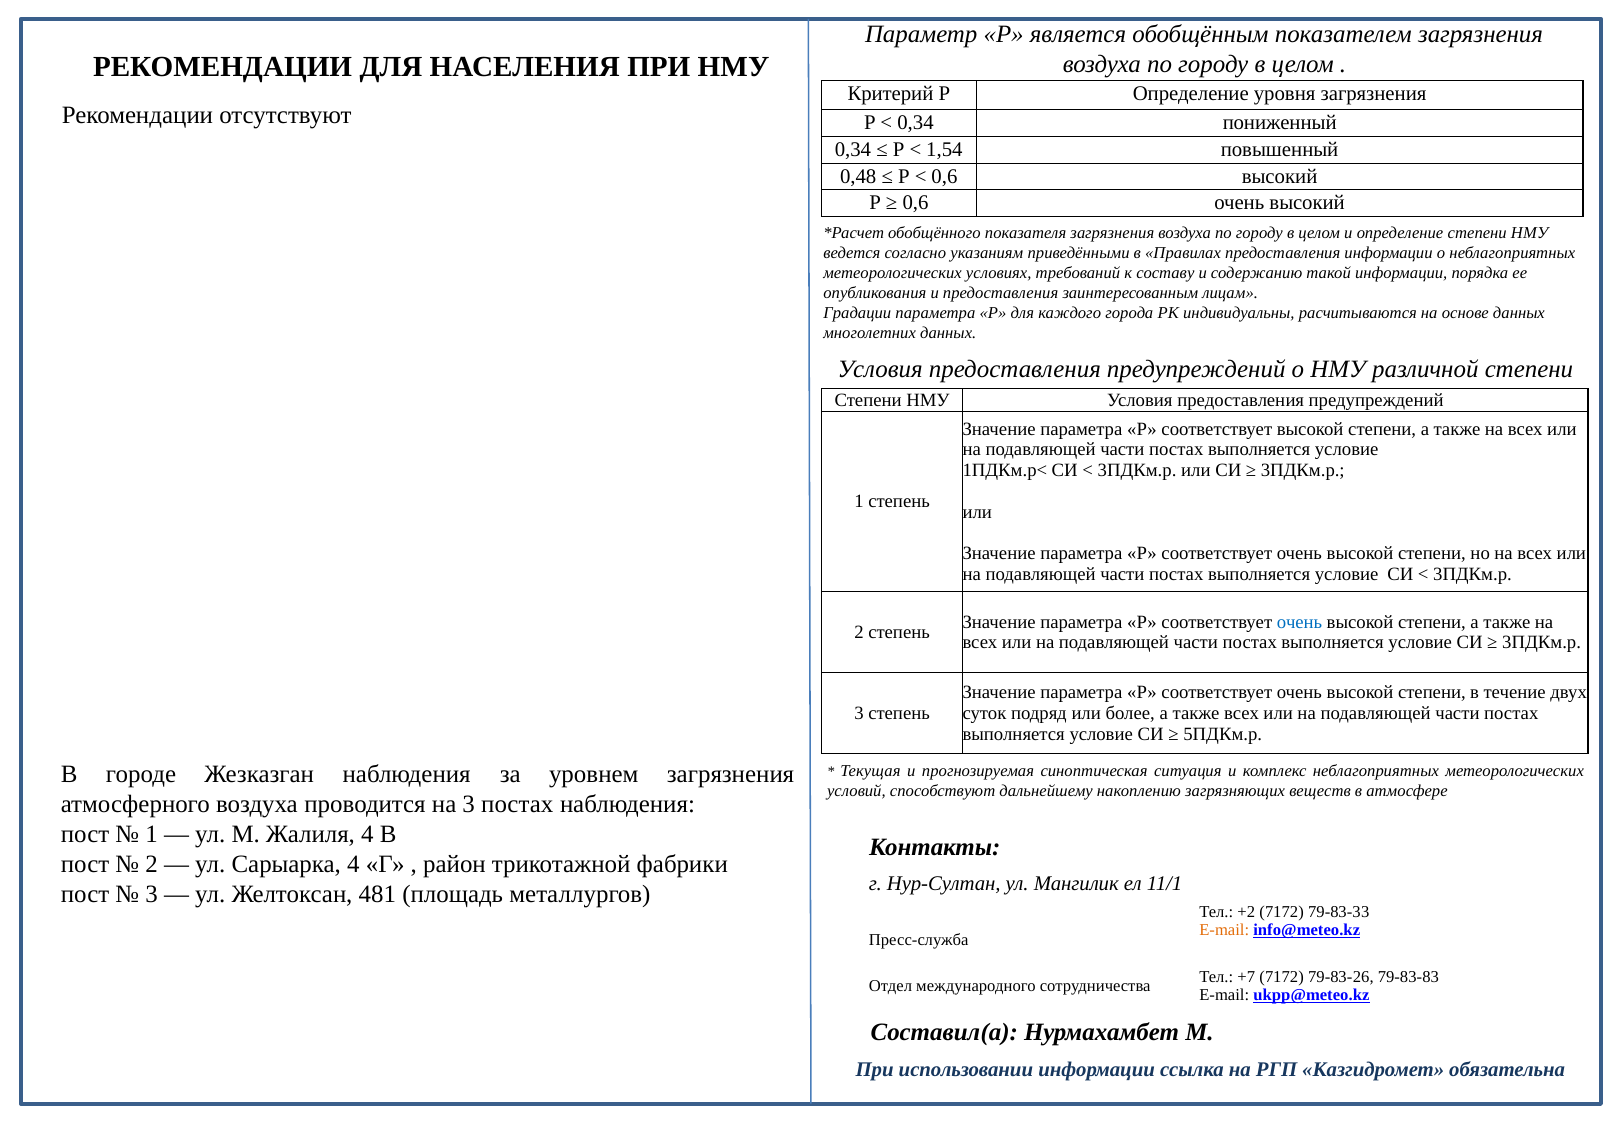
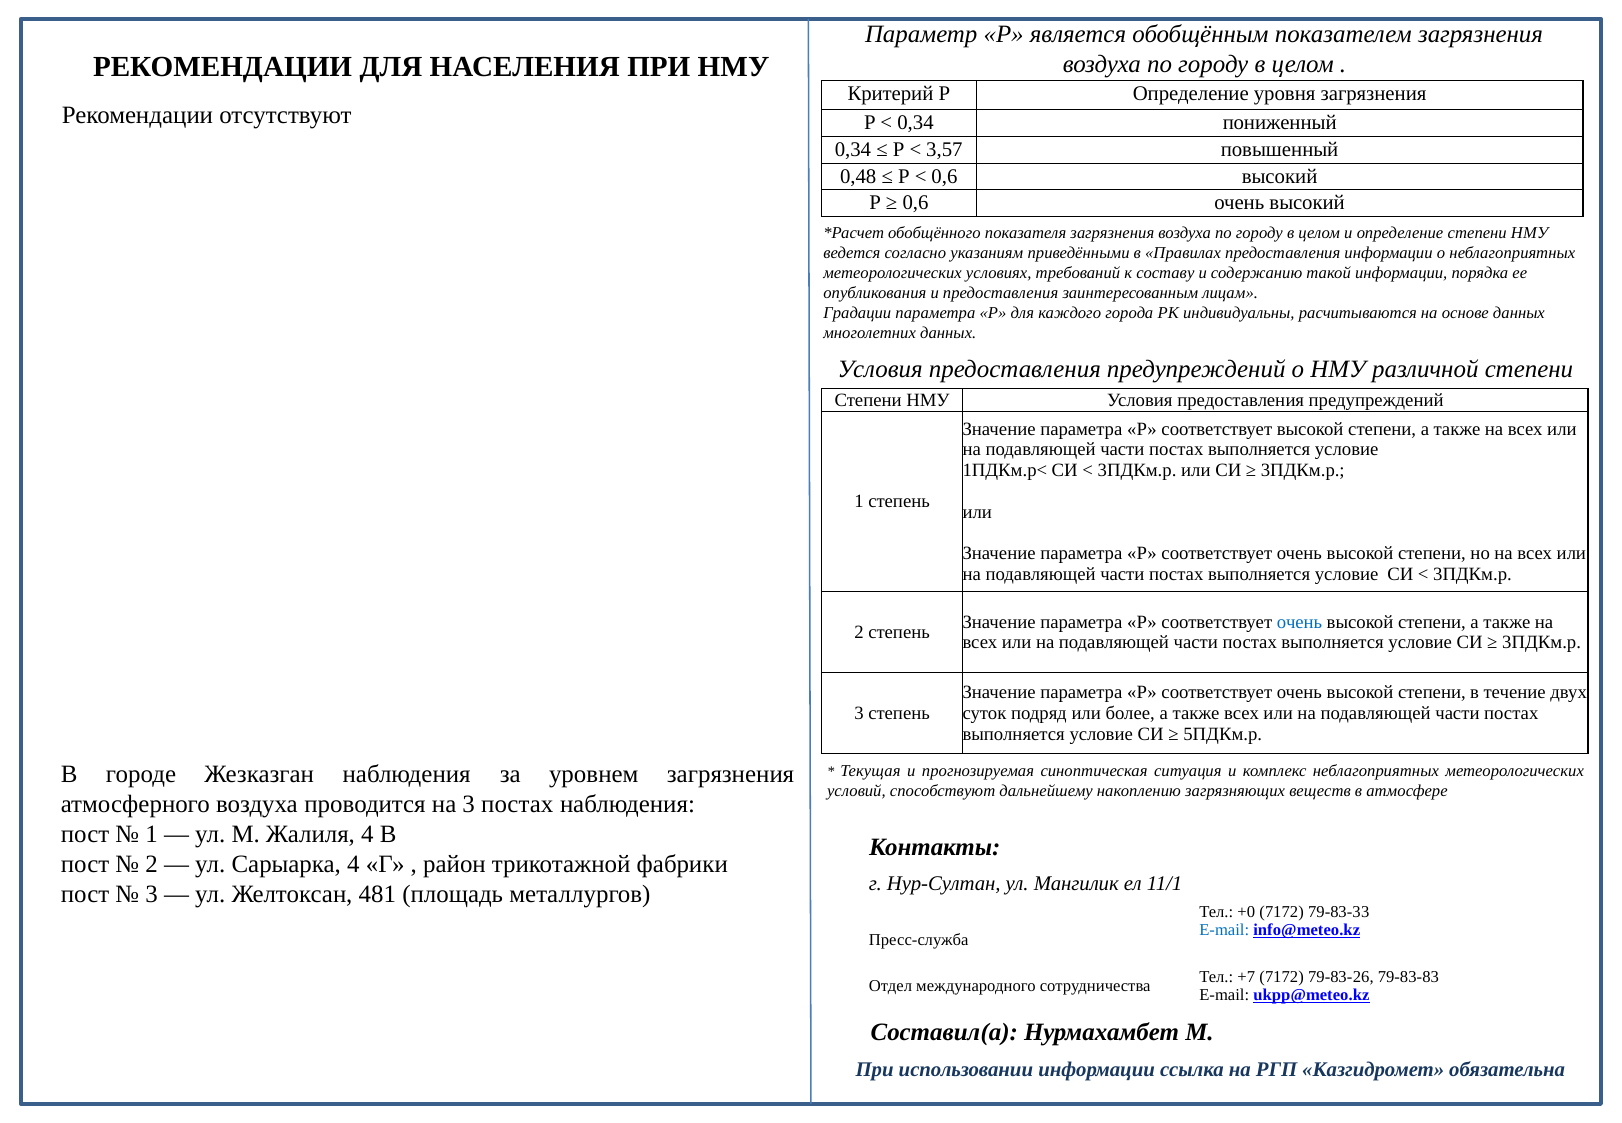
1,54: 1,54 -> 3,57 (944, 149)
+2: +2 -> +0 (1246, 912)
E-mail colour: orange -> blue (1224, 930)
